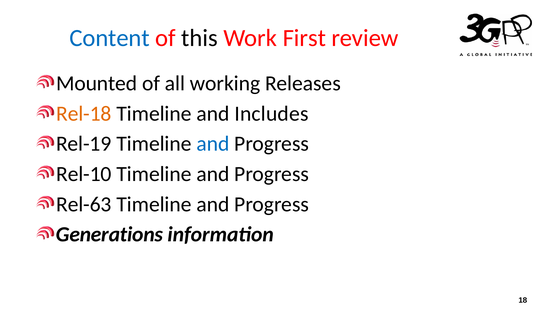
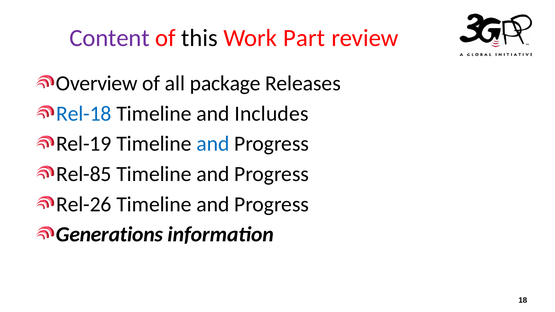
Content colour: blue -> purple (110, 38)
First: First -> Part (304, 38)
Mounted: Mounted -> Overview (97, 83)
working: working -> package (225, 83)
Rel-18 colour: orange -> blue (84, 114)
Rel-10: Rel-10 -> Rel-85 (84, 174)
Rel-63: Rel-63 -> Rel-26 (84, 204)
